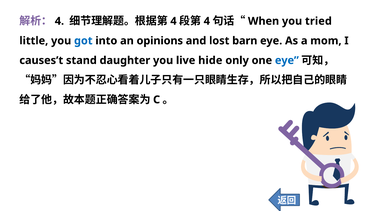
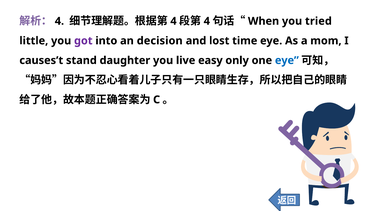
got colour: blue -> purple (83, 41)
opinions: opinions -> decision (160, 41)
barn: barn -> time (245, 41)
hide: hide -> easy (210, 60)
